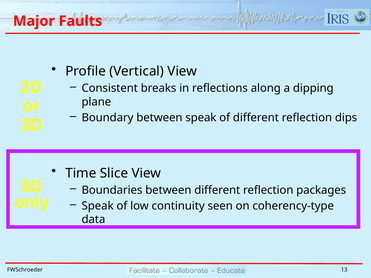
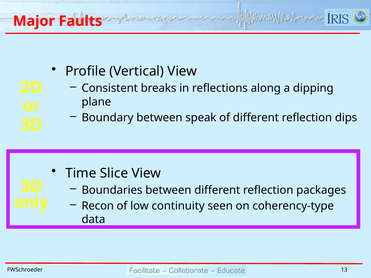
Speak: Speak -> Recon (98, 206)
